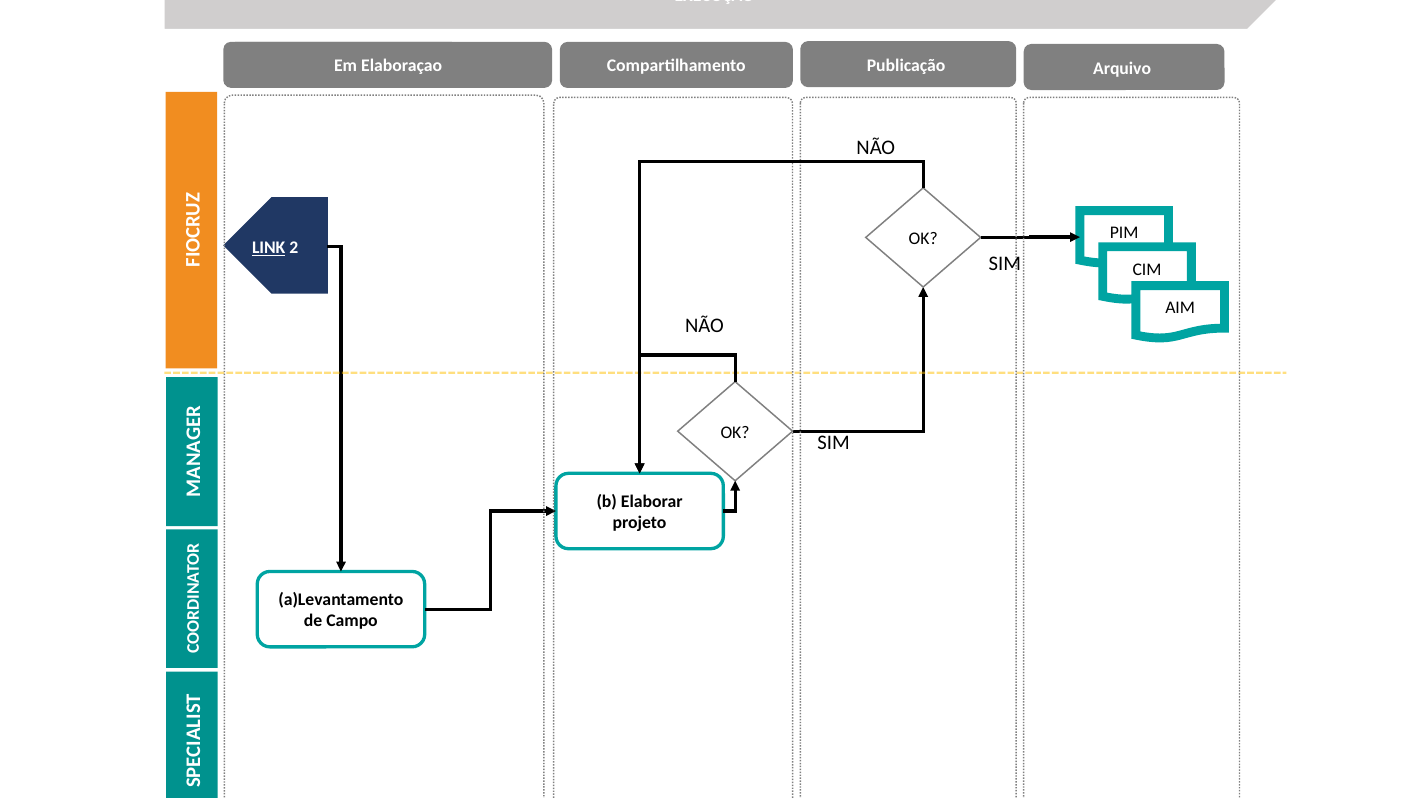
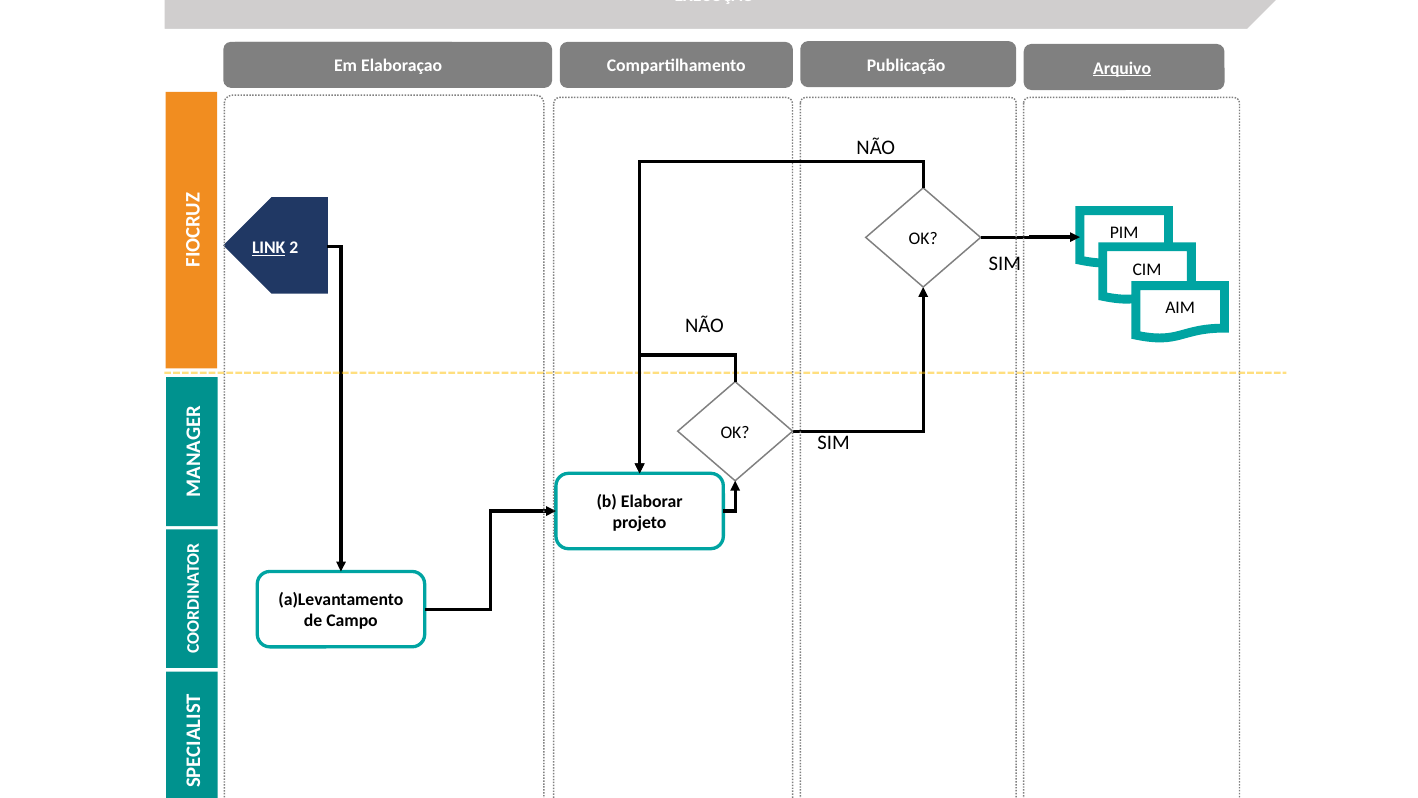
Arquivo underline: none -> present (1122, 68)
